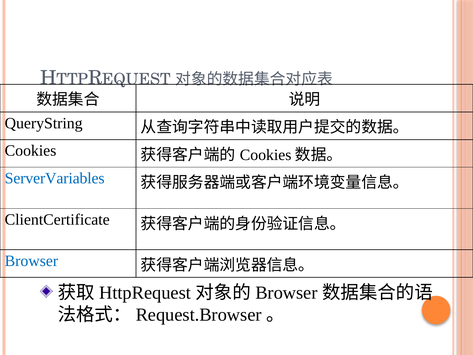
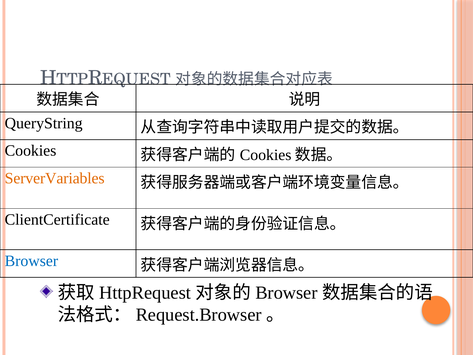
ServerVariables colour: blue -> orange (55, 178)
